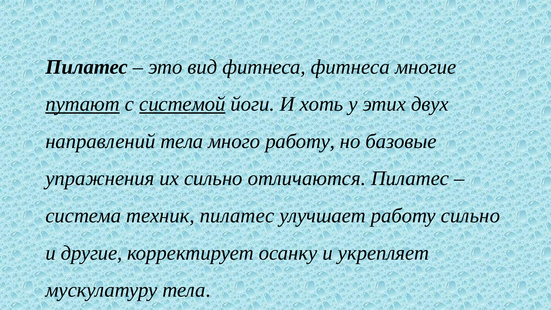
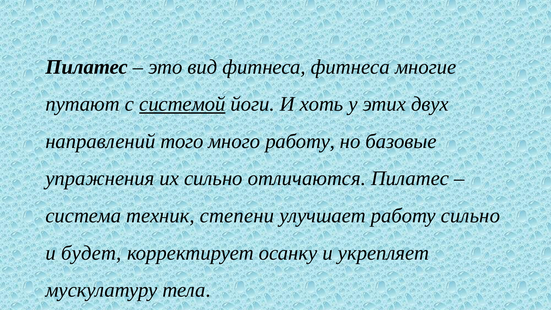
путают underline: present -> none (83, 104)
направлений тела: тела -> того (182, 141)
техник пилатес: пилатес -> степени (237, 216)
другие: другие -> будет (91, 253)
